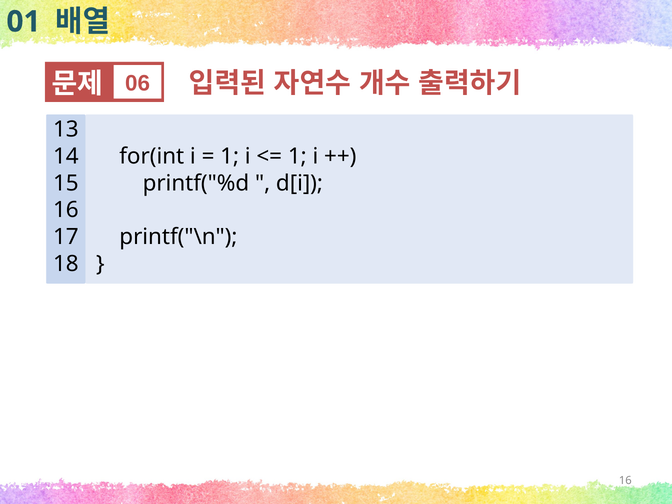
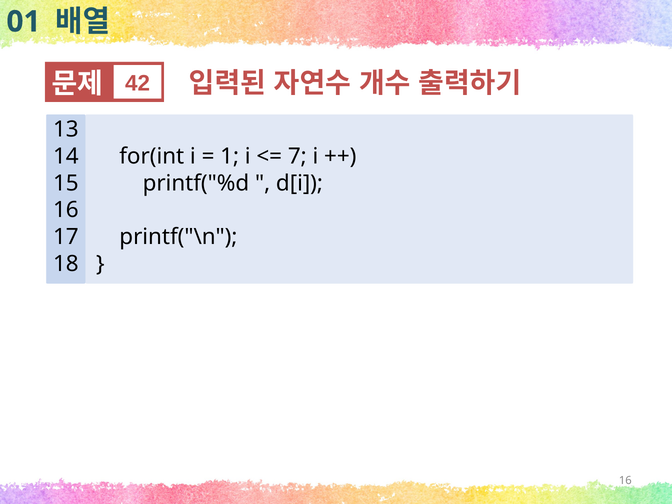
06: 06 -> 42 (138, 83)
1: 1 -> 7 (297, 156)
